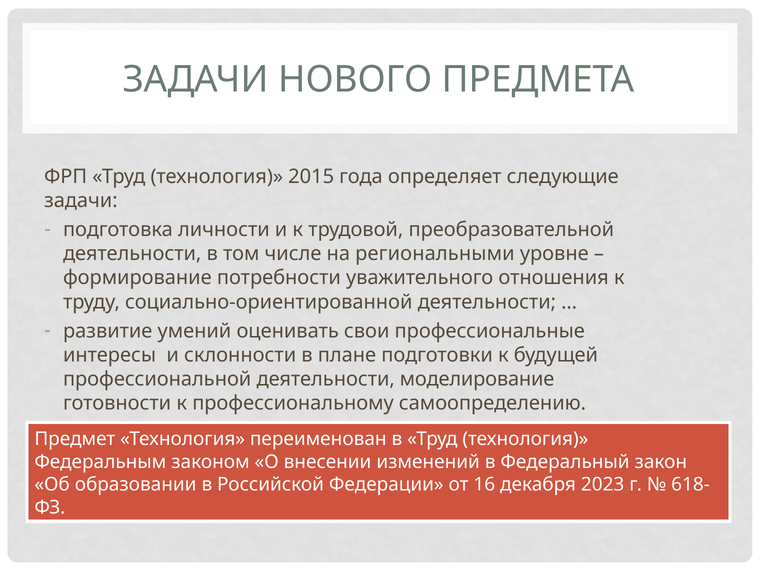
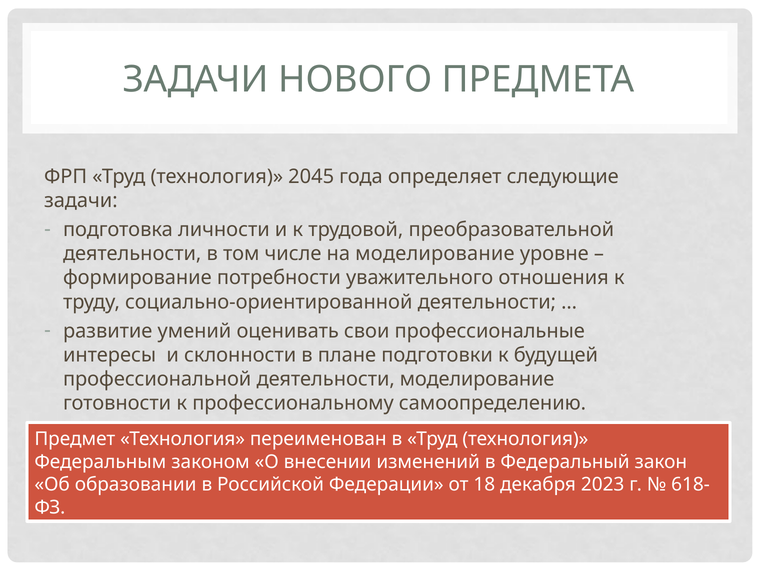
2015: 2015 -> 2045 (311, 177)
на региональными: региональными -> моделирование (435, 254)
16: 16 -> 18 (484, 485)
